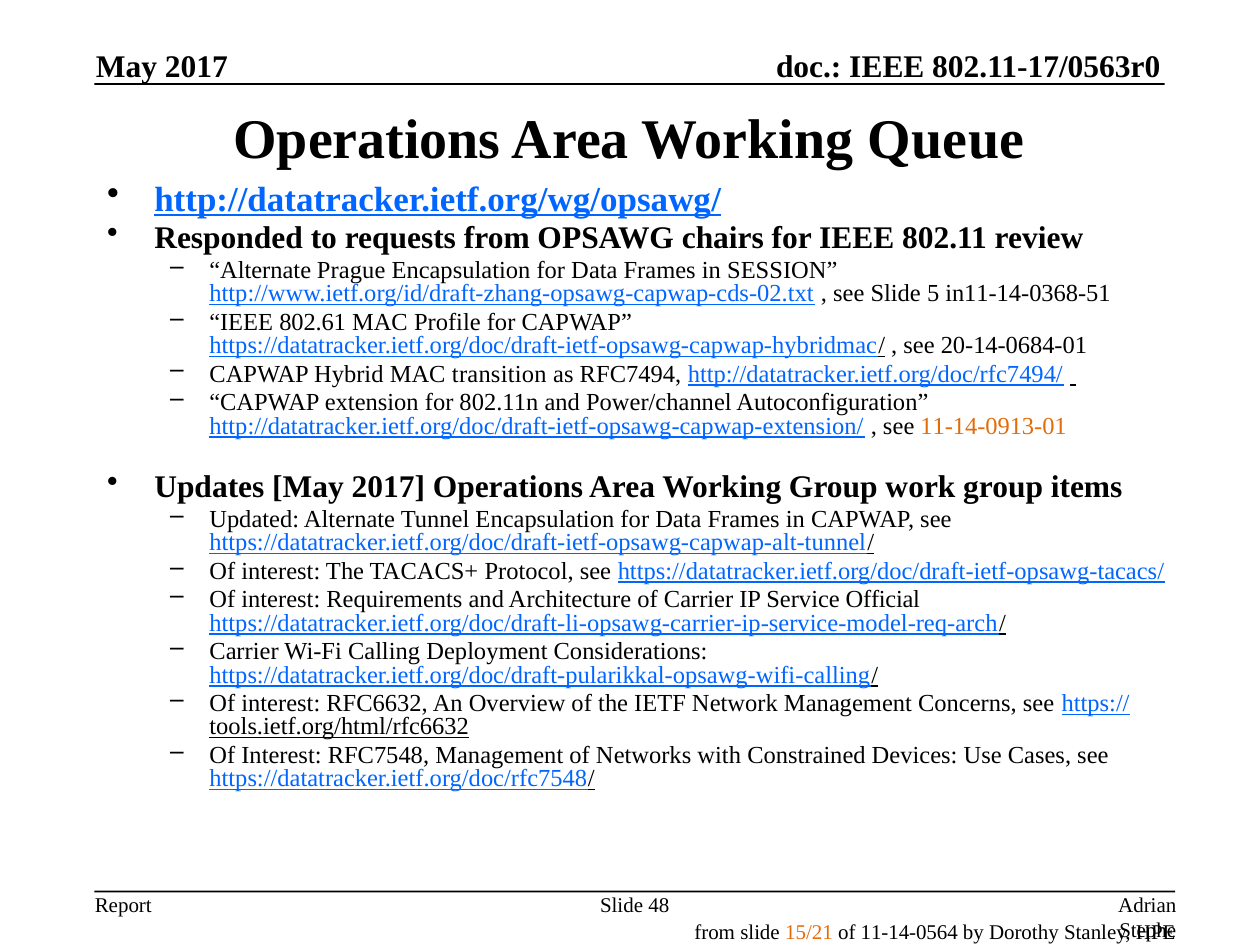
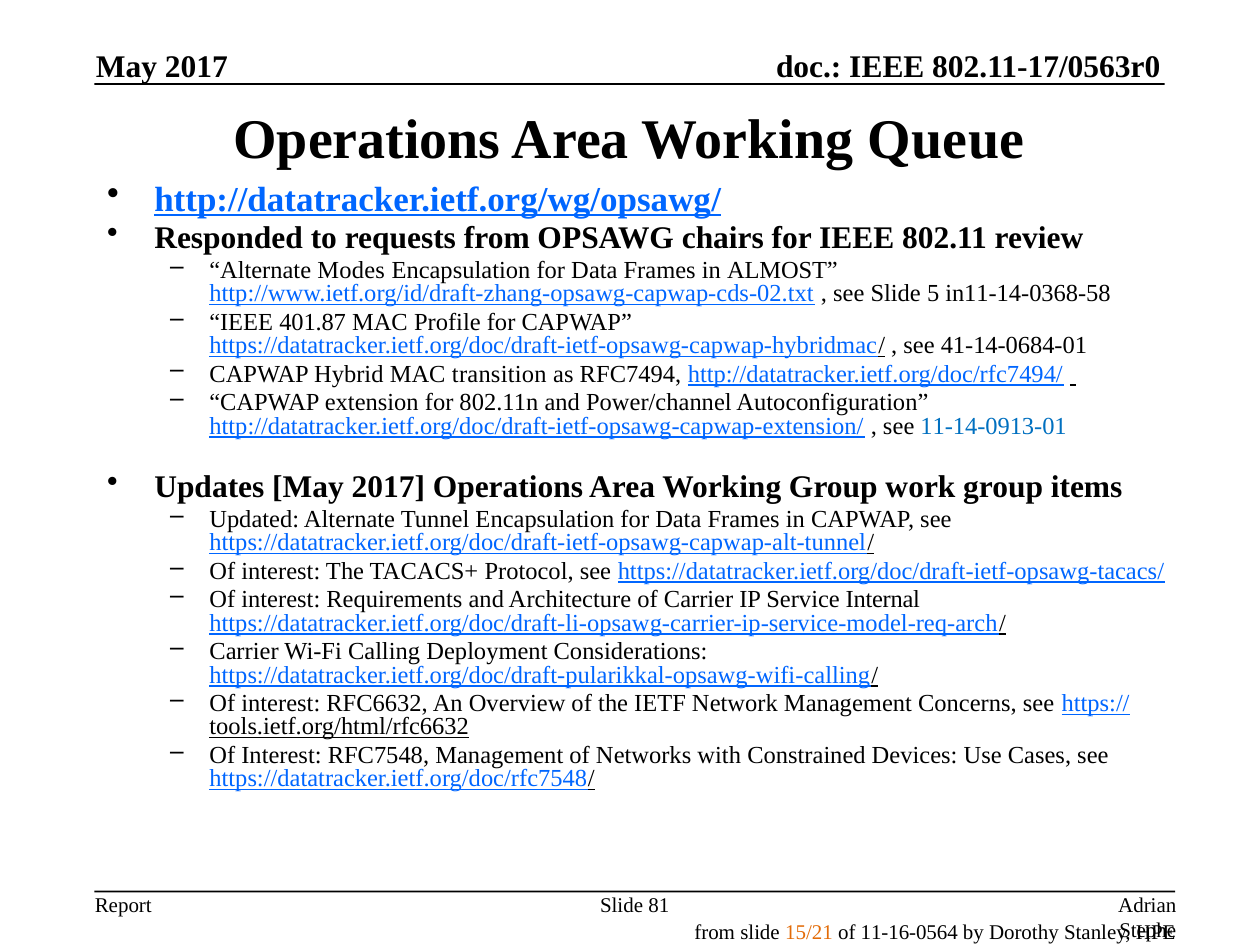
Prague: Prague -> Modes (351, 270)
SESSION: SESSION -> ALMOST (782, 270)
in11-14-0368-51: in11-14-0368-51 -> in11-14-0368-58 (1028, 294)
802.61: 802.61 -> 401.87 (313, 322)
20-14-0684-01: 20-14-0684-01 -> 41-14-0684-01 (1014, 346)
11-14-0913-01 colour: orange -> blue (994, 426)
Official: Official -> Internal (883, 600)
48: 48 -> 81 (659, 906)
11-14-0564: 11-14-0564 -> 11-16-0564 (909, 933)
